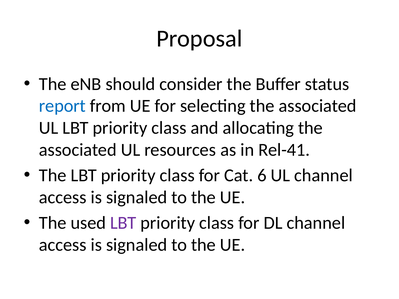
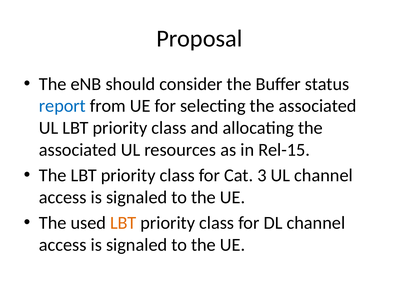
Rel-41: Rel-41 -> Rel-15 (284, 150)
6: 6 -> 3 (262, 176)
LBT colour: purple -> orange (123, 223)
